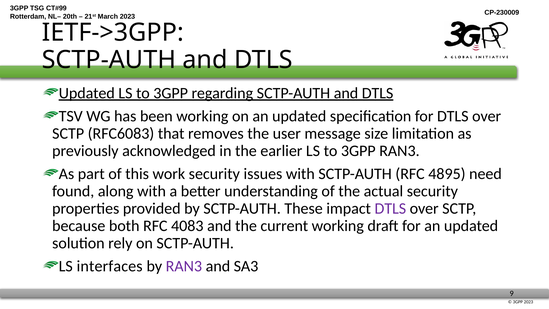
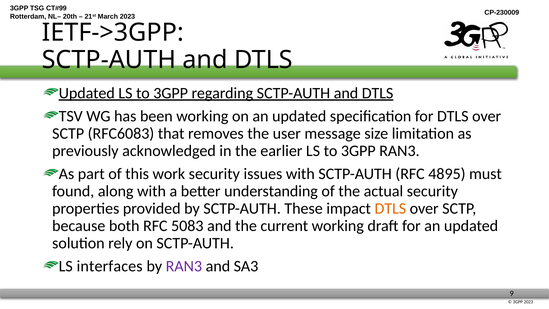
need: need -> must (485, 174)
DTLS colour: purple -> orange (390, 208)
4083: 4083 -> 5083 (187, 226)
